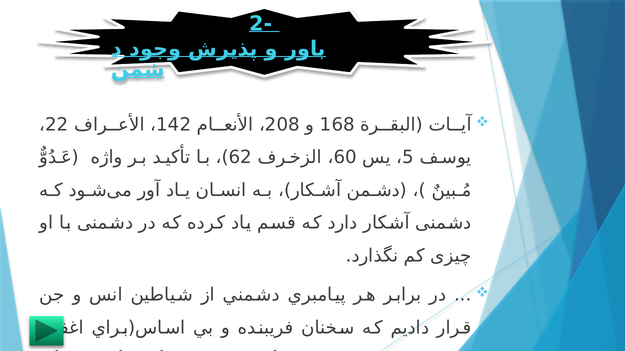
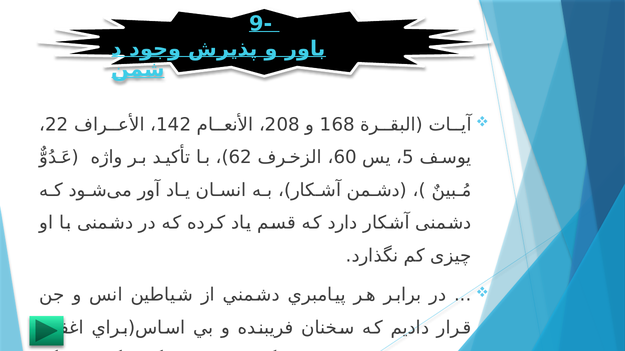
2-: 2- -> 9- (261, 24)
